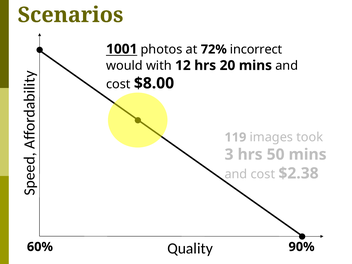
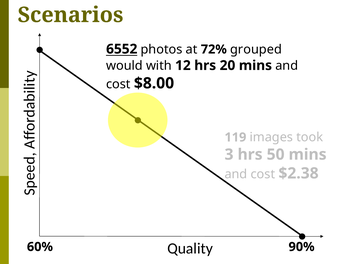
1001: 1001 -> 6552 (122, 49)
incorrect: incorrect -> grouped (256, 49)
